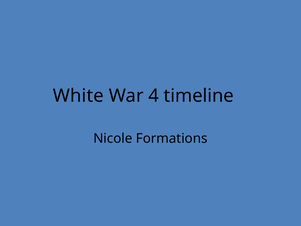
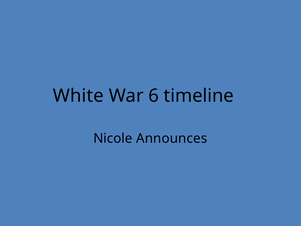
4: 4 -> 6 (154, 96)
Formations: Formations -> Announces (172, 138)
